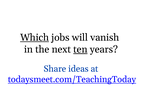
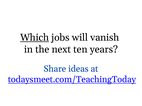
ten underline: present -> none (80, 50)
